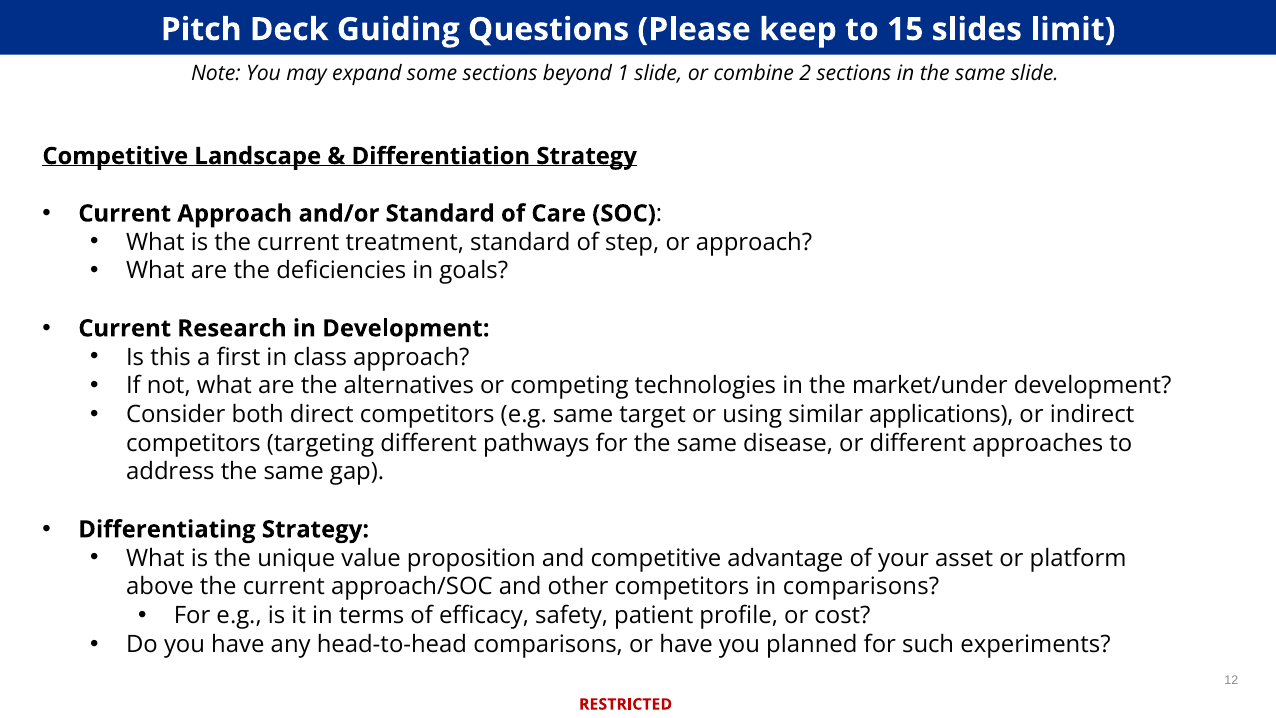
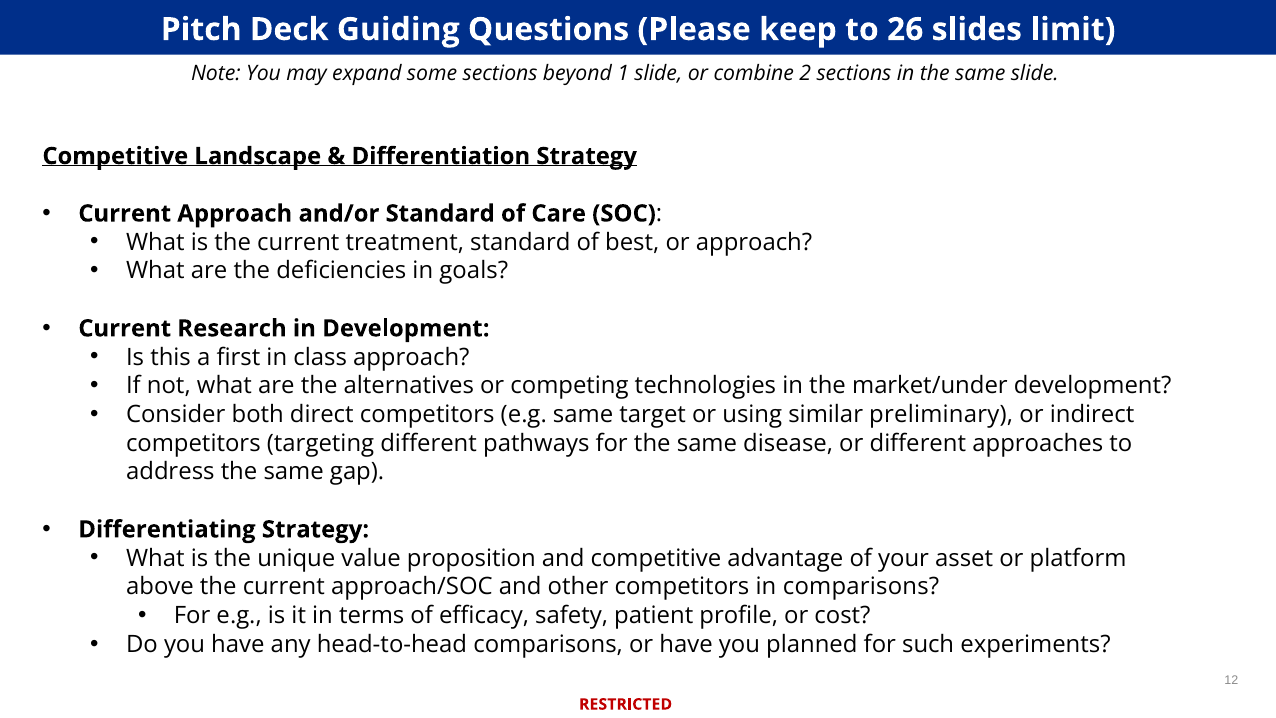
15: 15 -> 26 (905, 29)
step: step -> best (632, 242)
applications: applications -> preliminary (941, 414)
